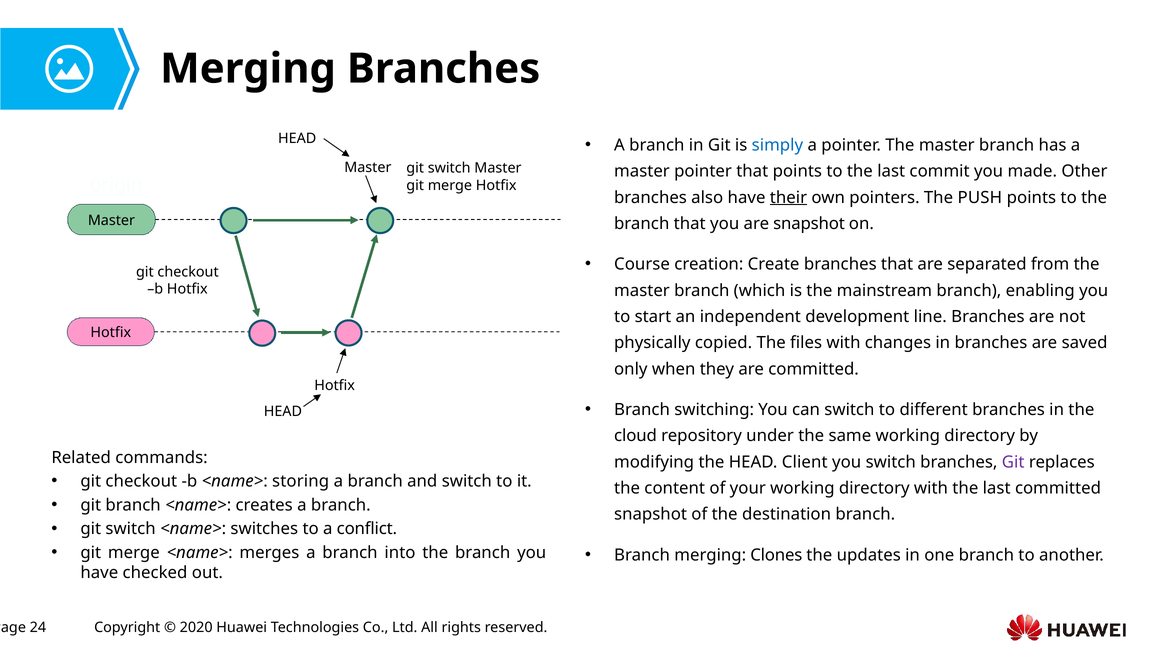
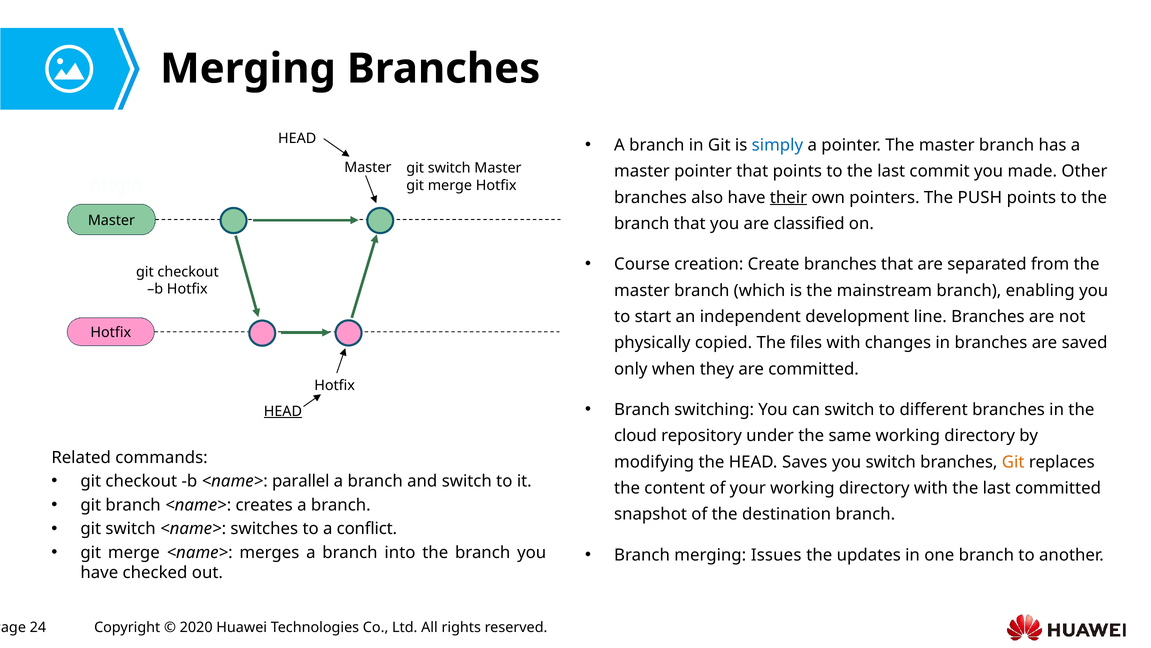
are snapshot: snapshot -> classified (809, 223)
HEAD underline: none -> present (283, 411)
Client: Client -> Saves (805, 462)
Git colour: purple -> orange (1013, 462)
storing: storing -> parallel (301, 481)
Clones: Clones -> Issues (776, 555)
